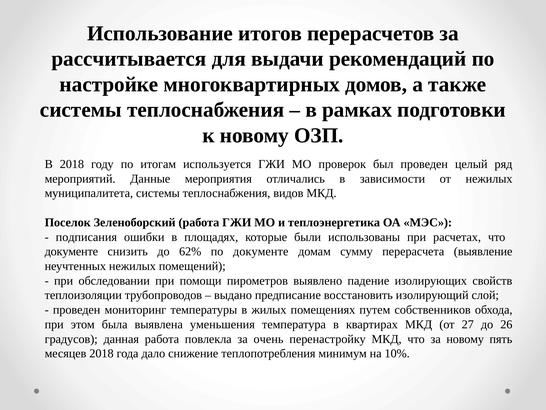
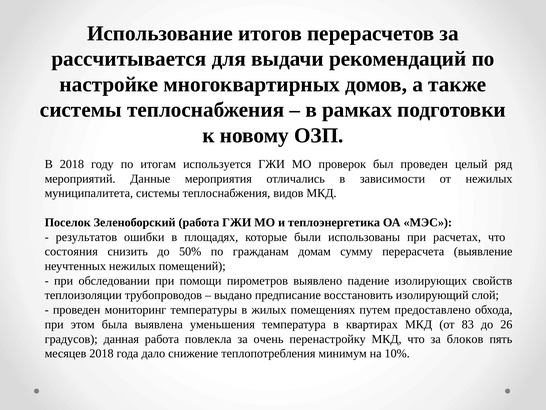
подписания: подписания -> результатов (86, 237)
документе: документе -> состояния (71, 251)
62%: 62% -> 50% (190, 251)
по документе: документе -> гражданам (261, 251)
собственников: собственников -> предоставлено (433, 309)
27: 27 -> 83 (468, 324)
за новому: новому -> блоков (465, 339)
